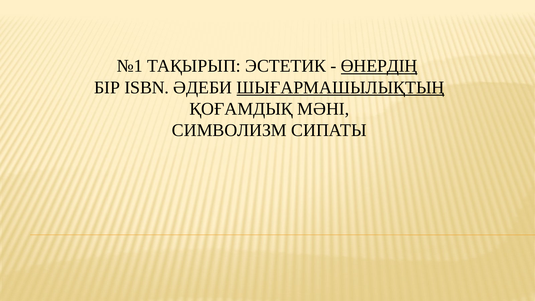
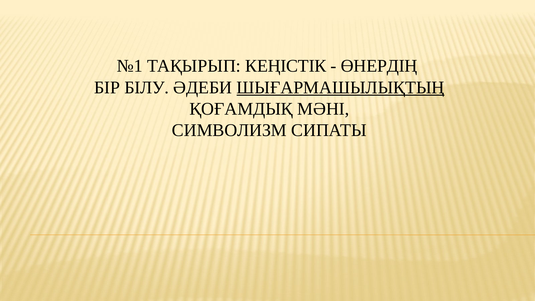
ЭСТЕТИК: ЭСТЕТИК -> КЕҢІСТІК (286, 66)
ӨНЕРДІҢ underline: present -> none (379, 66)
ISBN: ISBN -> БІЛУ (147, 87)
